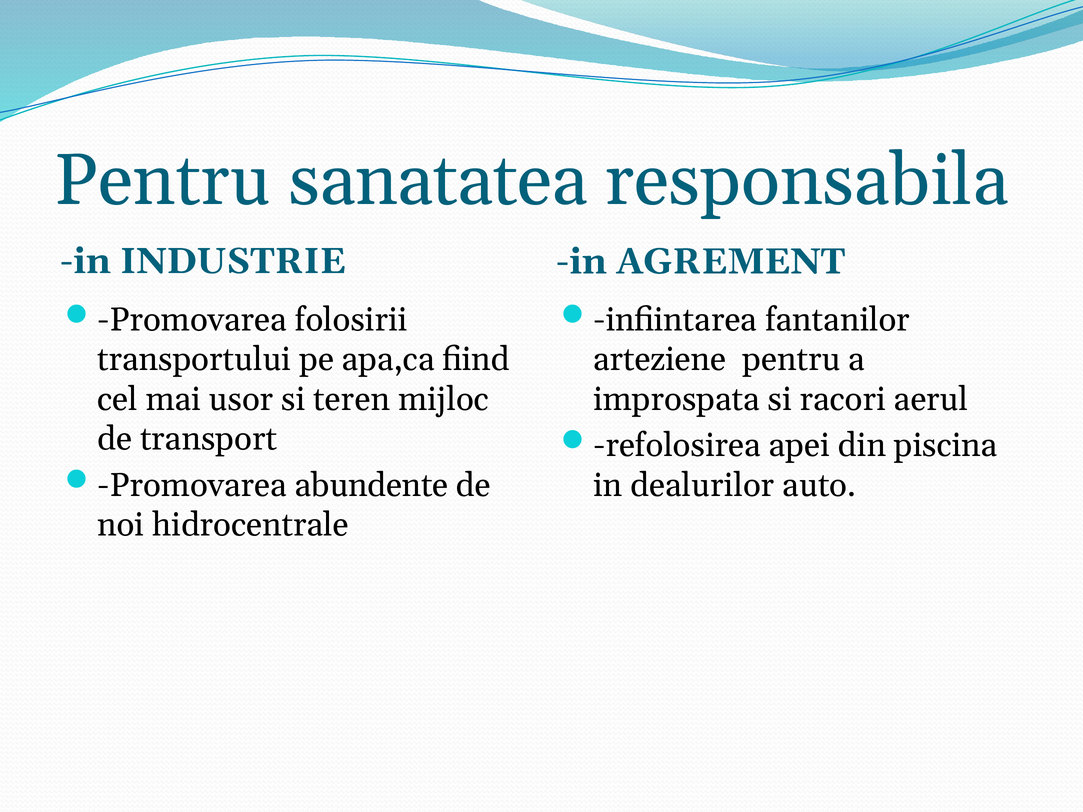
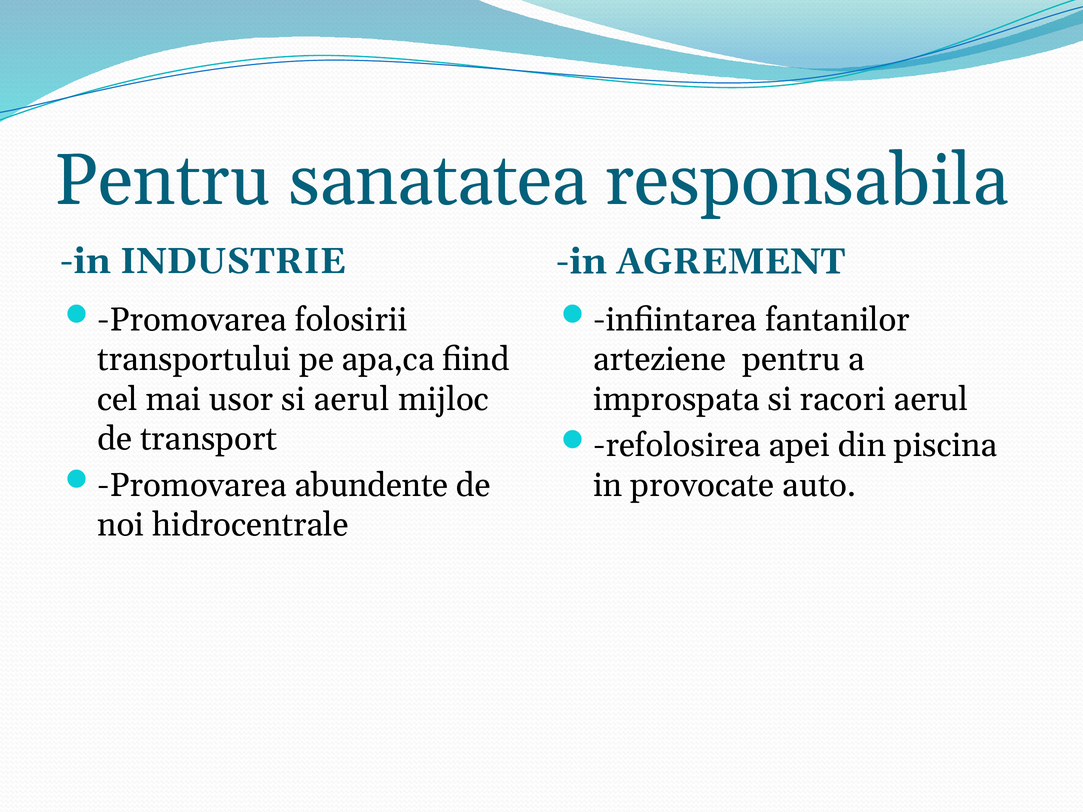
si teren: teren -> aerul (352, 399)
dealurilor: dealurilor -> provocate (702, 485)
